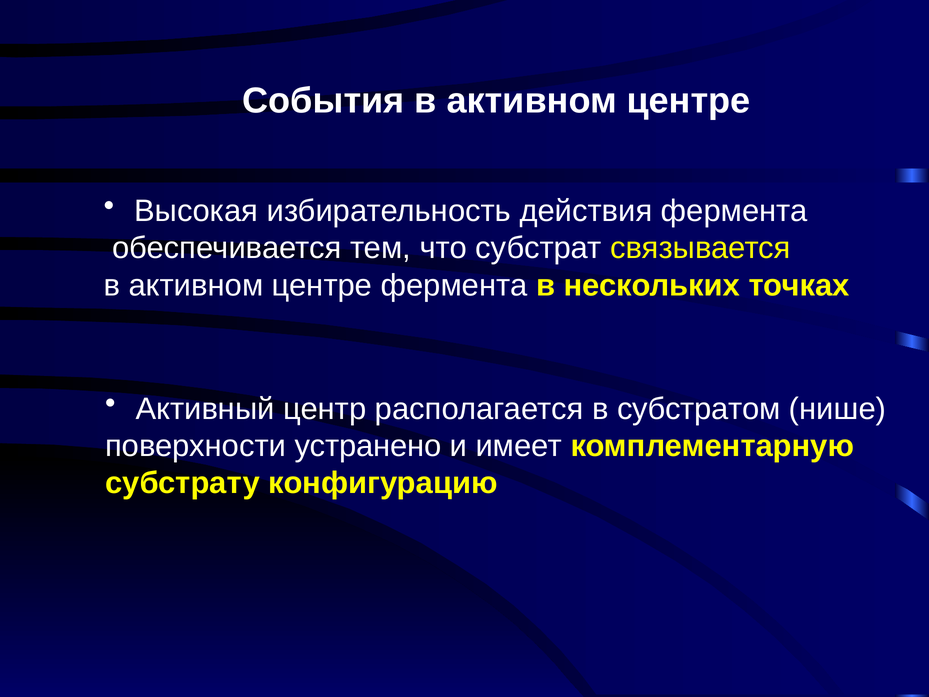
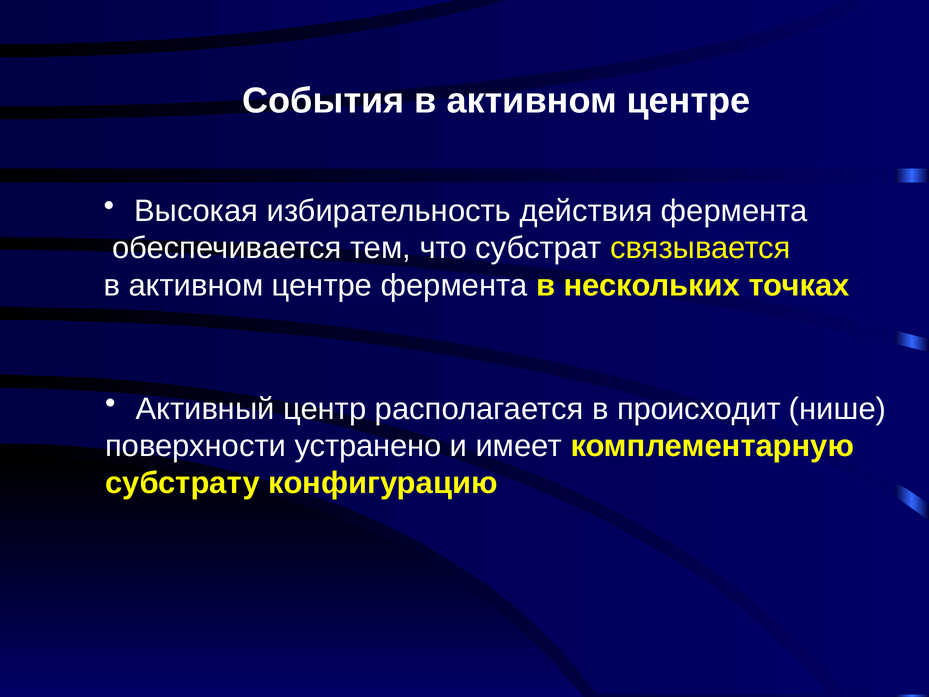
субстратом: субстратом -> происходит (699, 409)
